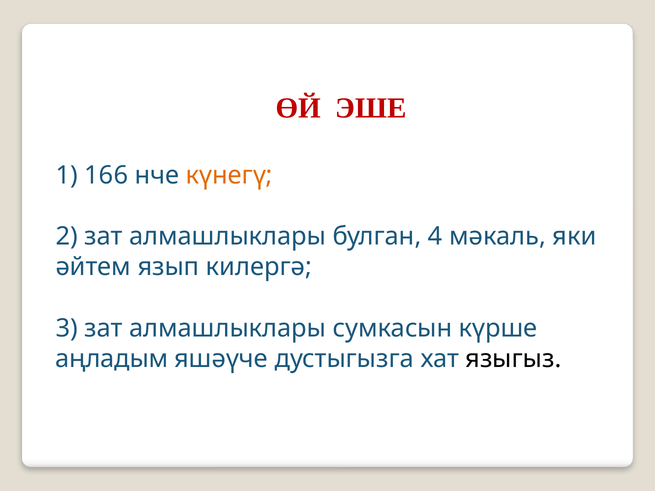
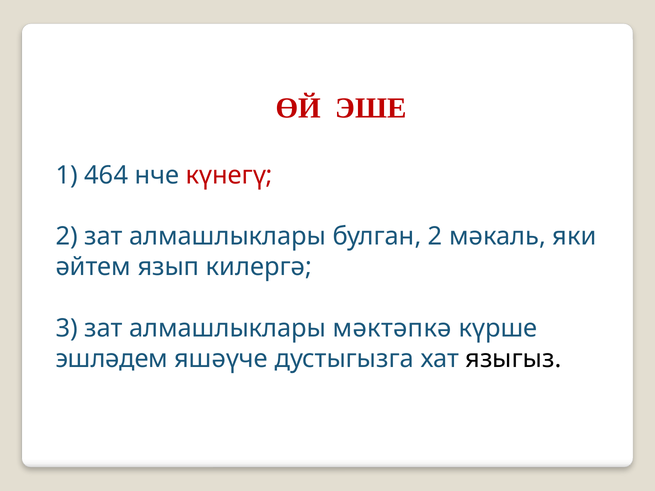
166: 166 -> 464 (106, 175)
күнегү colour: orange -> red (229, 175)
булган 4: 4 -> 2 (435, 237)
сумкасын: сумкасын -> мәктәпкә (392, 328)
аңладым: аңладым -> эшләдем (112, 359)
